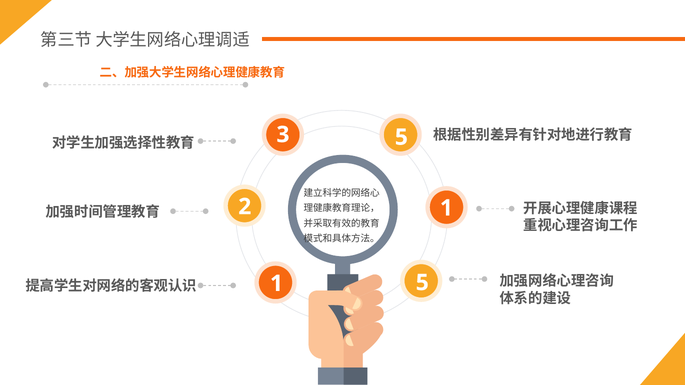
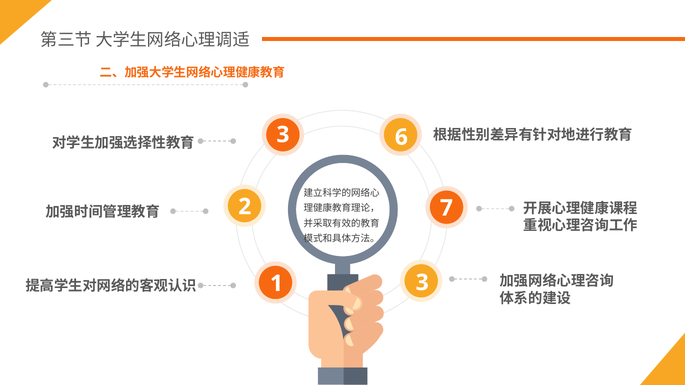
5: 5 -> 6 (401, 137)
2 1: 1 -> 7 (446, 208)
1 5: 5 -> 3 (422, 283)
